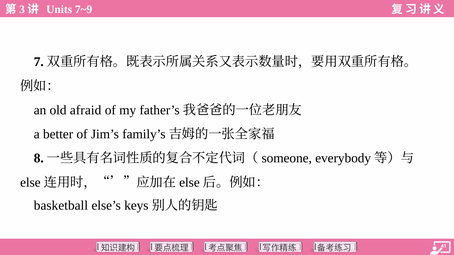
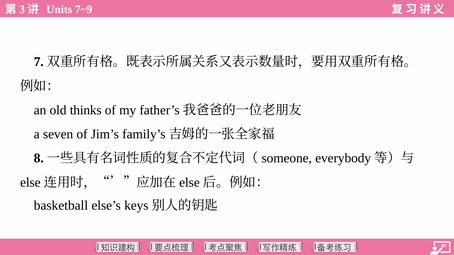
afraid: afraid -> thinks (86, 110)
better: better -> seven (58, 134)
